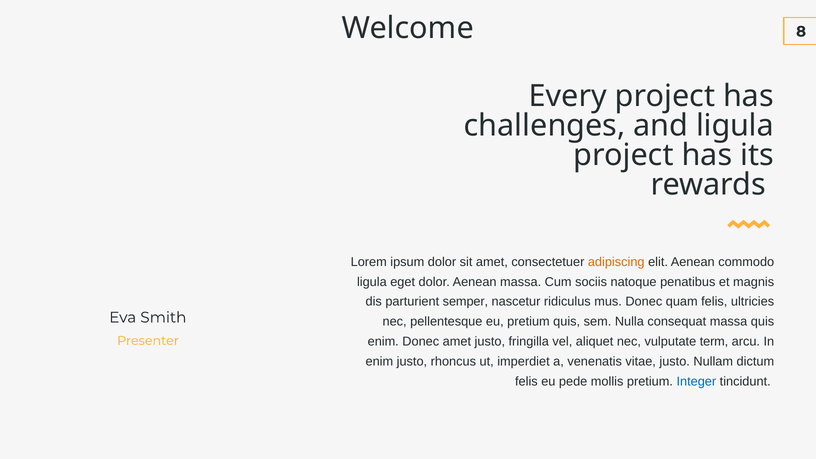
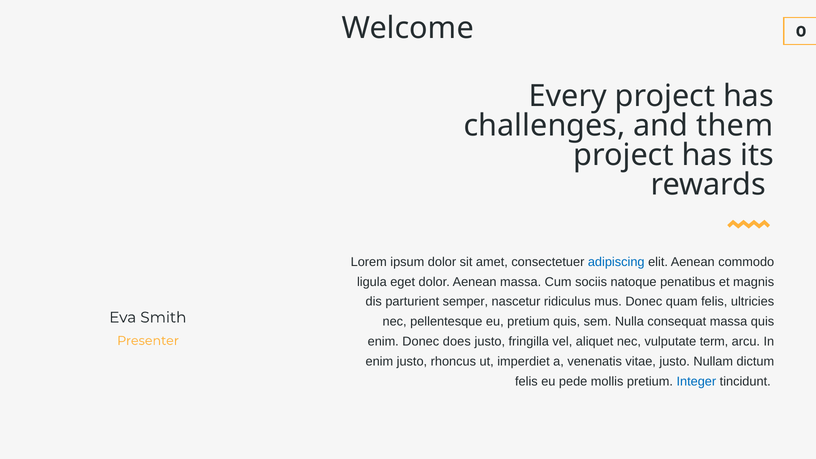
8: 8 -> 0 (801, 32)
and ligula: ligula -> them (735, 126)
adipiscing colour: orange -> blue (616, 262)
Donec amet: amet -> does (457, 342)
